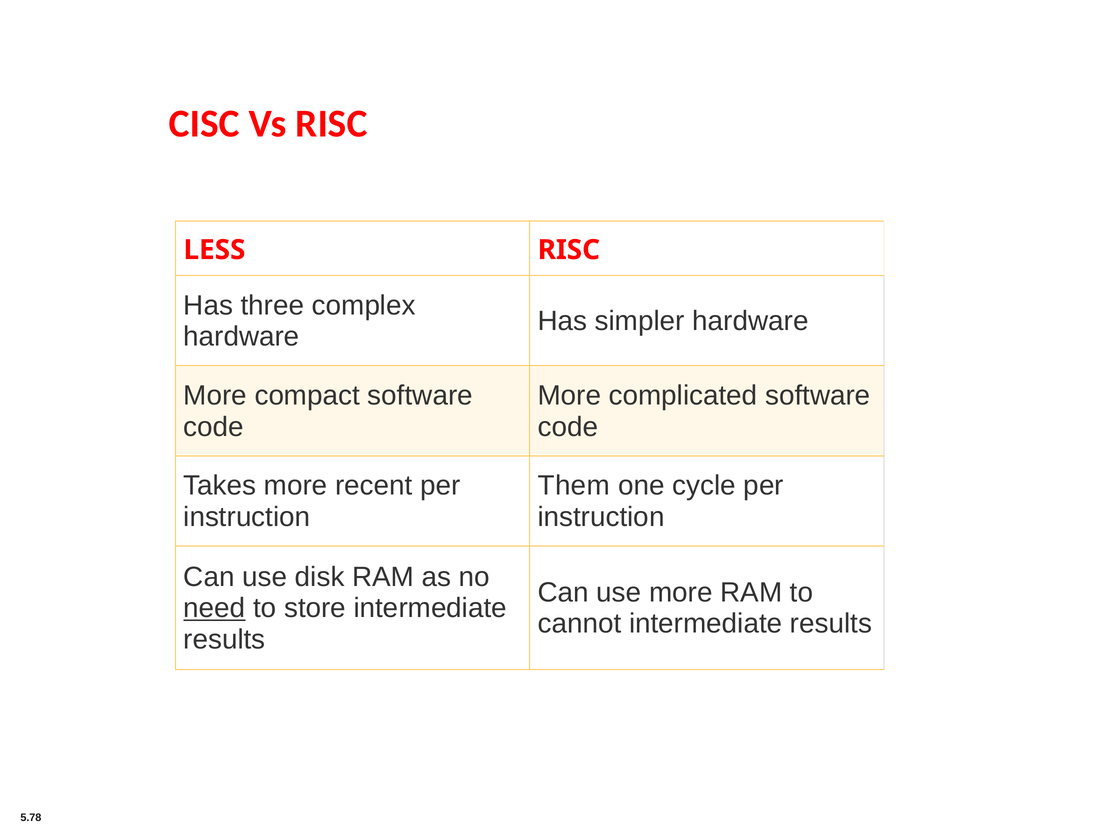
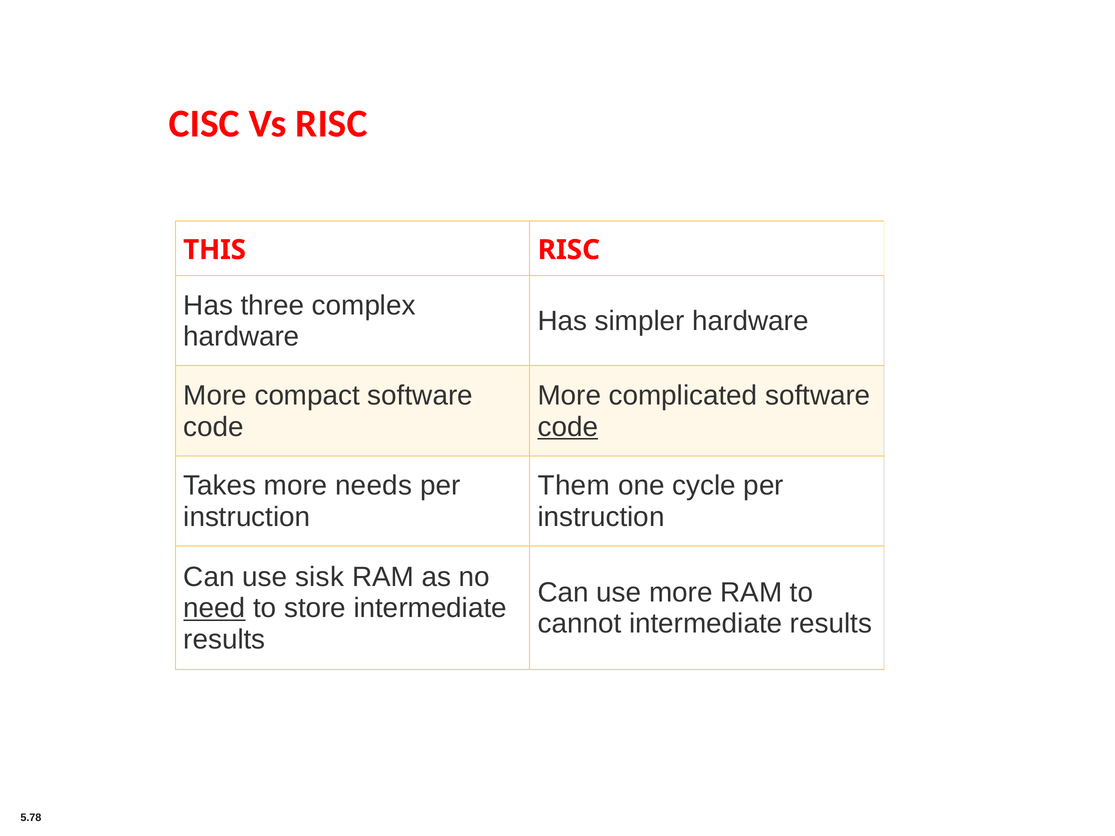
LESS: LESS -> THIS (215, 250)
code underline: none -> present (568, 427)
recent: recent -> needs (374, 486)
disk: disk -> sisk (320, 577)
